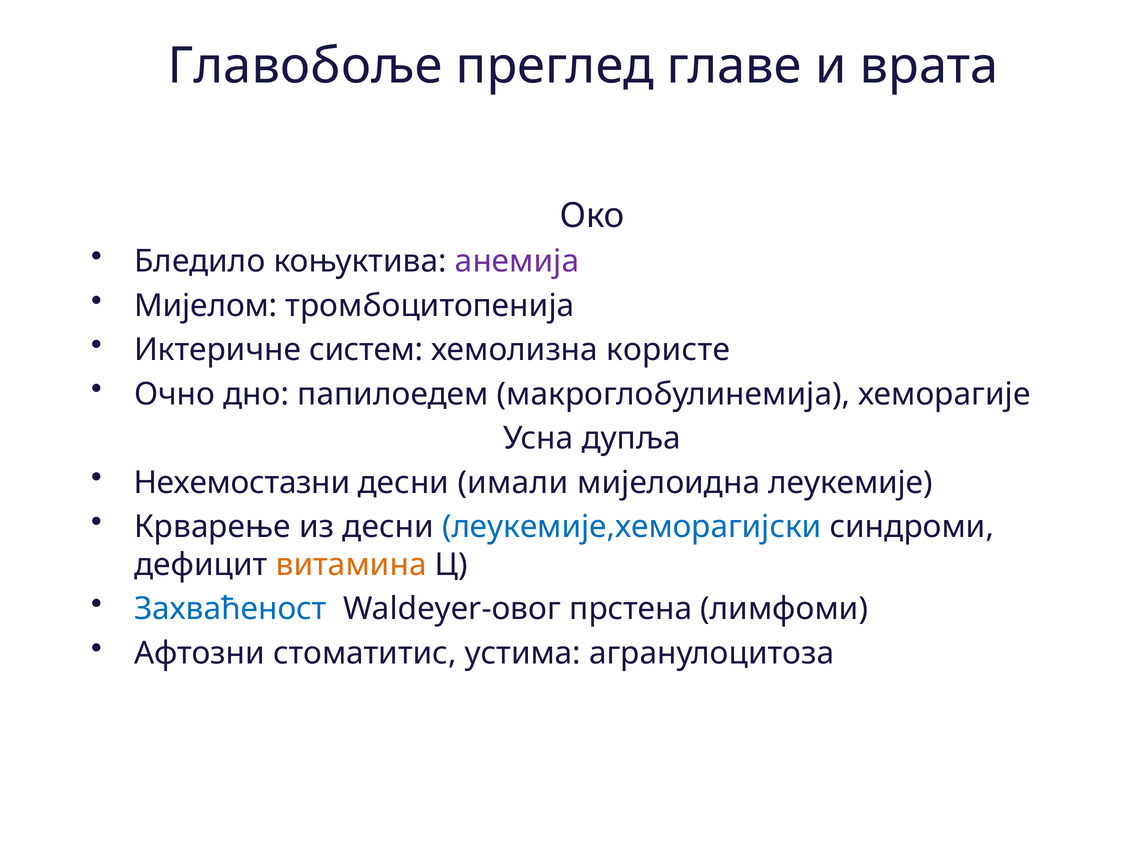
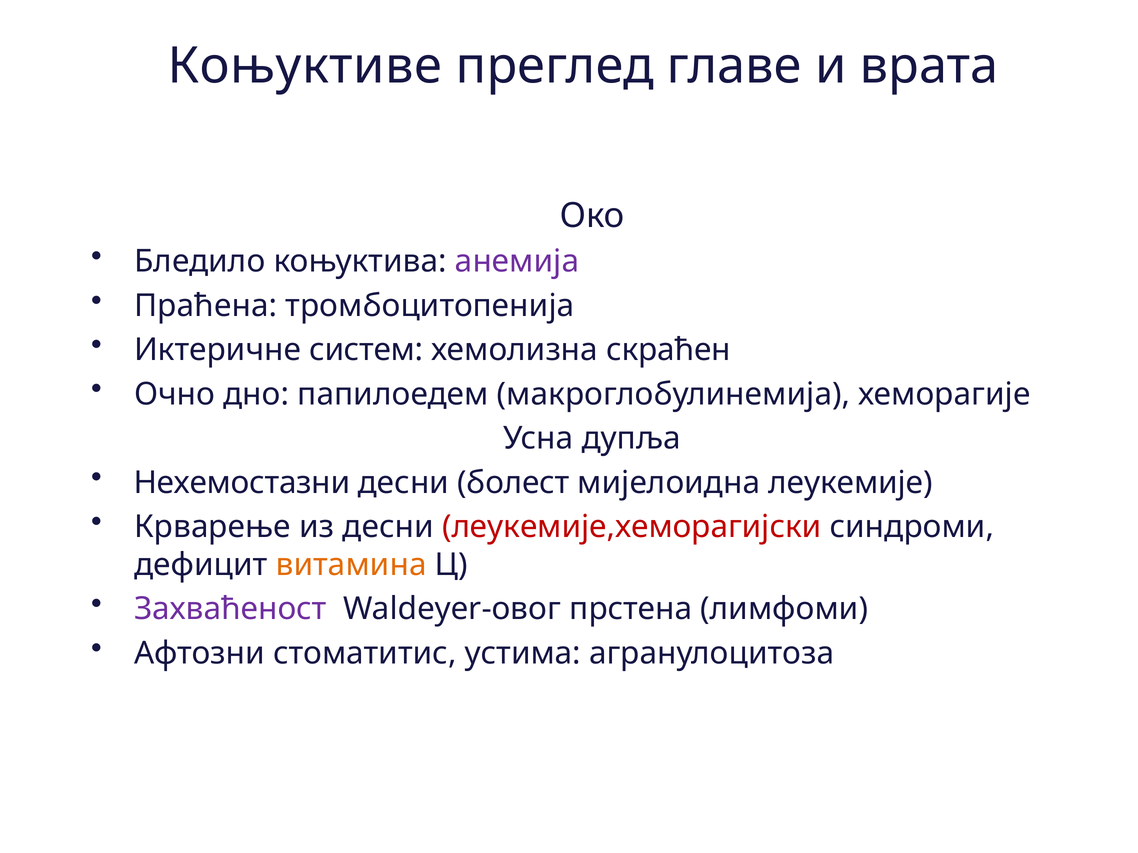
Главобоље: Главобоље -> Коњуктиве (305, 66)
Мијелом: Мијелом -> Праћена (206, 306)
користе: користе -> скраћен (669, 350)
имали: имали -> бoлест (513, 483)
леукемије,хеморагијски colour: blue -> red (632, 527)
Захваћеност colour: blue -> purple (230, 609)
